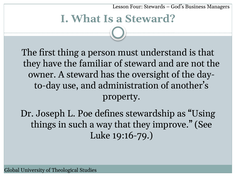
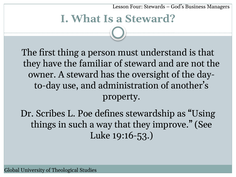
Joseph: Joseph -> Scribes (51, 114)
19:16-79: 19:16-79 -> 19:16-53 (133, 136)
